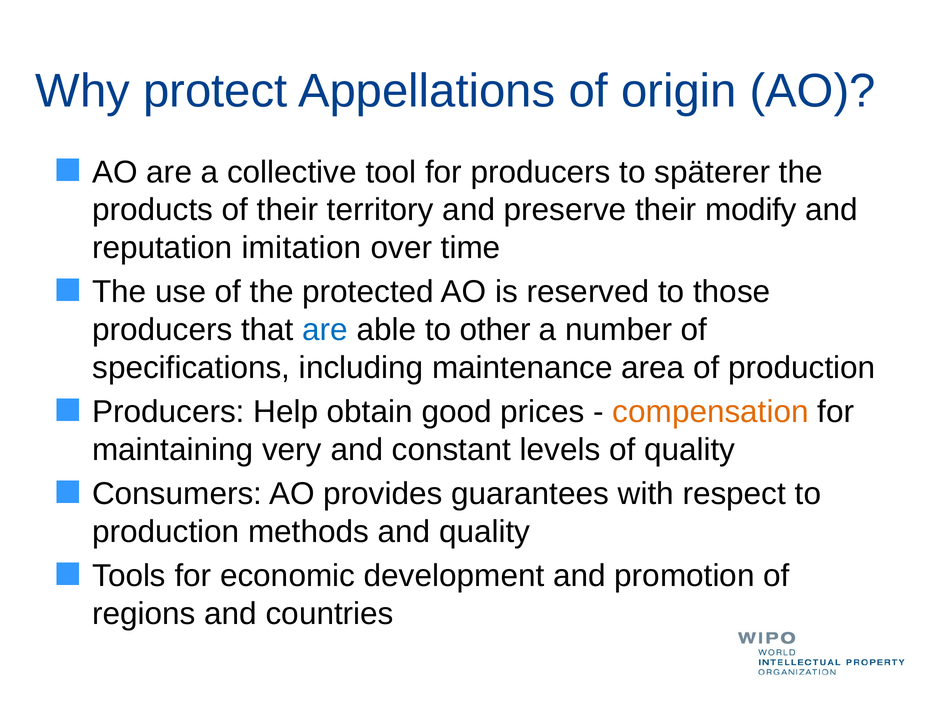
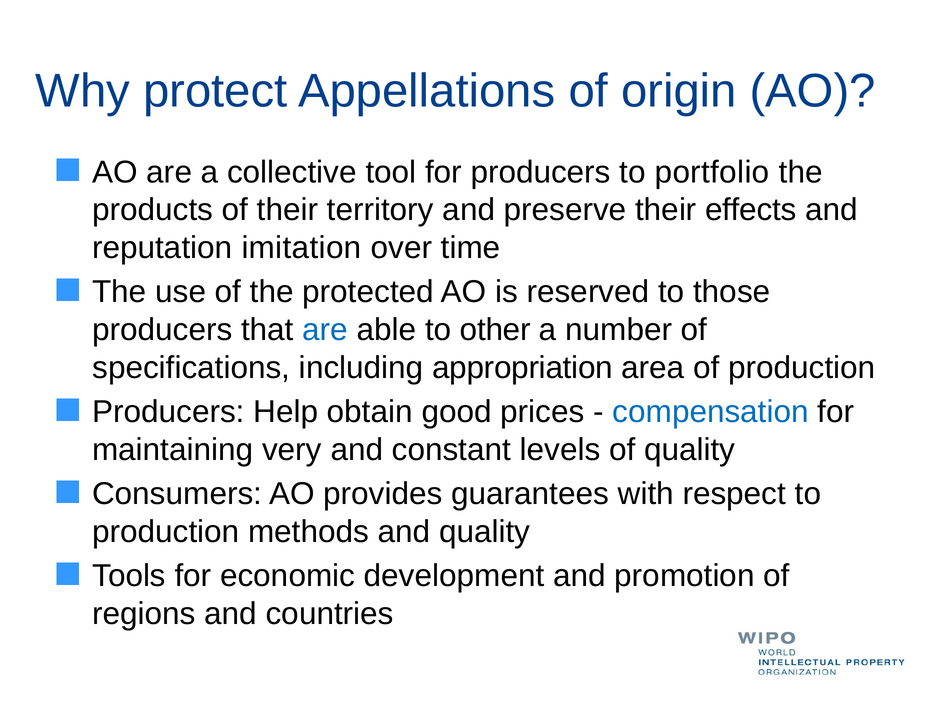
späterer: späterer -> portfolio (712, 172)
modify: modify -> effects (751, 210)
maintenance: maintenance -> appropriation (523, 368)
compensation colour: orange -> blue (711, 412)
